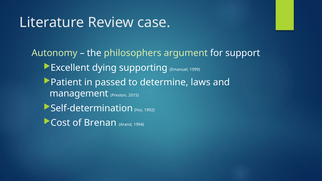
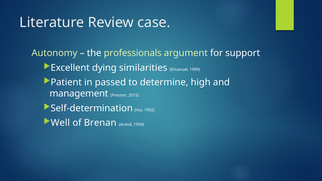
philosophers: philosophers -> professionals (133, 53)
supporting: supporting -> similarities (143, 68)
laws: laws -> high (201, 82)
Cost: Cost -> Well (60, 123)
